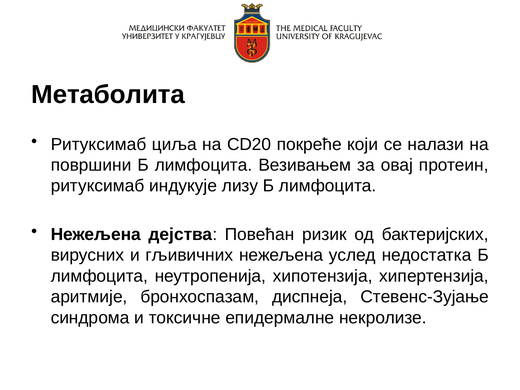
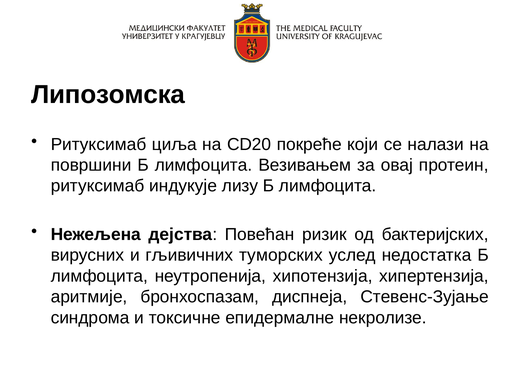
Метаболита: Метаболита -> Липозомска (108, 95)
гљивичних нежељена: нежељена -> туморских (281, 255)
